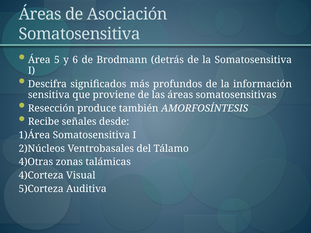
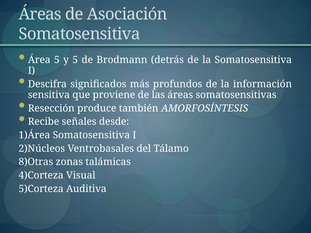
y 6: 6 -> 5 (75, 60)
4)Otras: 4)Otras -> 8)Otras (36, 162)
